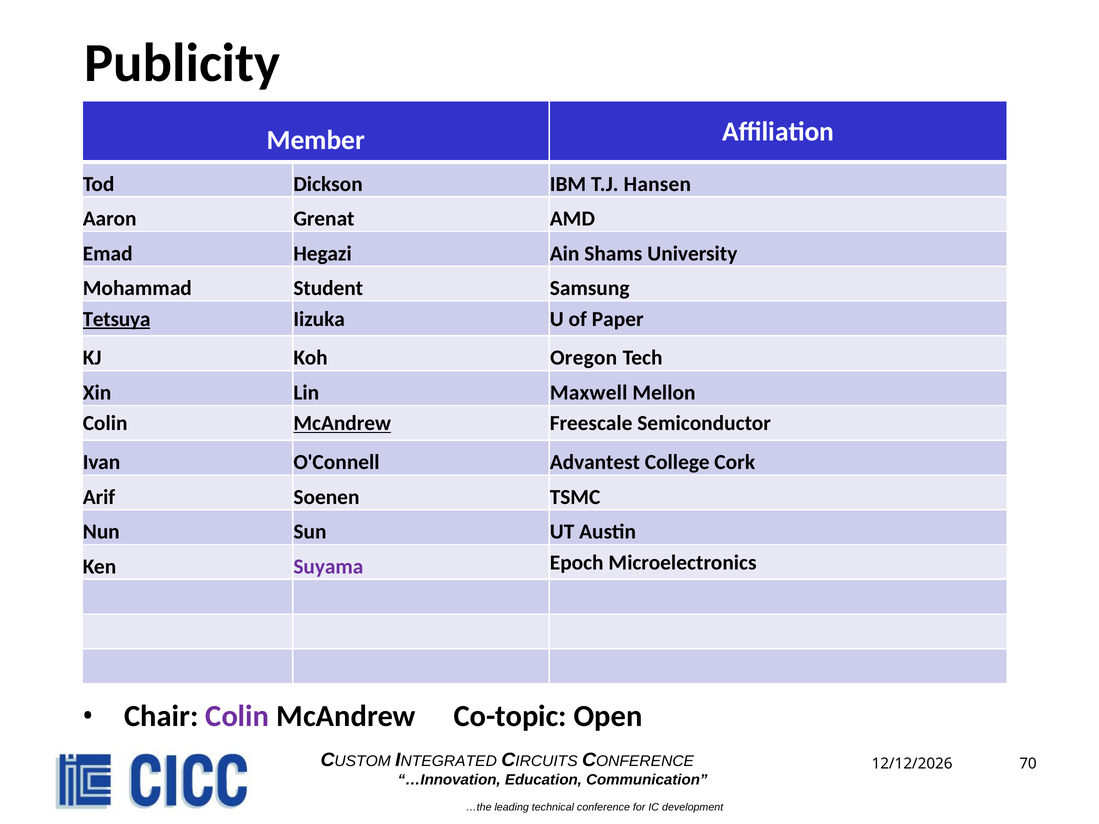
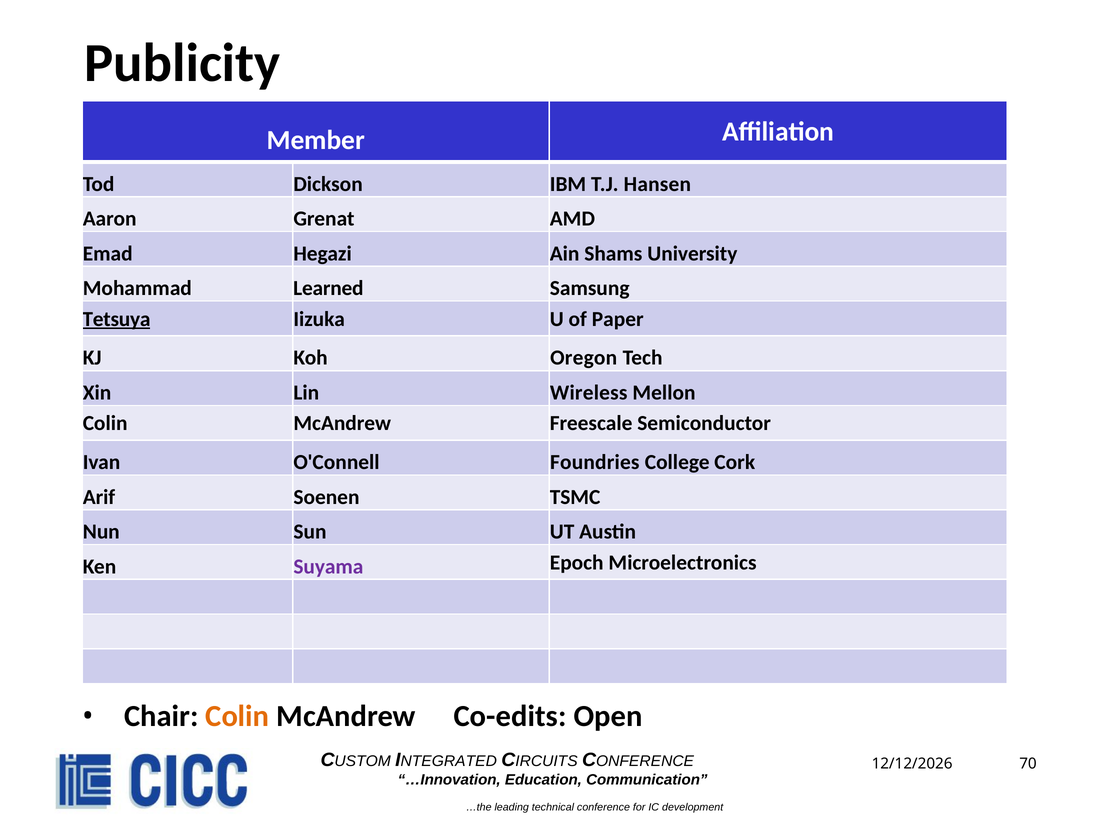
Student: Student -> Learned (328, 288)
Maxwell: Maxwell -> Wireless (589, 393)
McAndrew underline: present -> none (342, 424)
Advantest: Advantest -> Foundries (595, 462)
Colin colour: purple -> orange (237, 717)
Co-topic: Co-topic -> Co-edits (510, 717)
